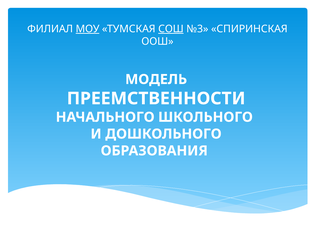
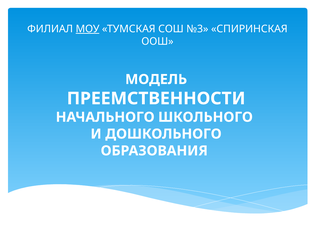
СОШ underline: present -> none (171, 29)
